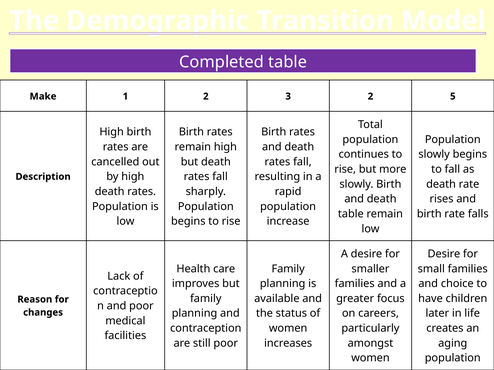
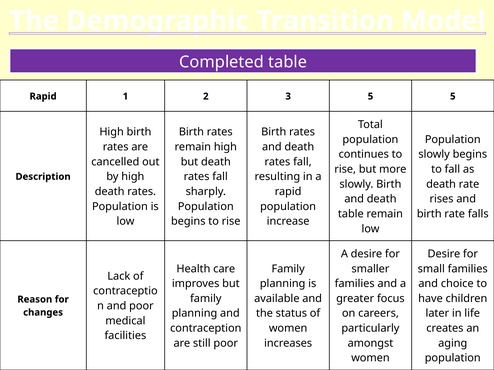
Make: Make -> Rapid (43, 96)
3 2: 2 -> 5 (370, 96)
